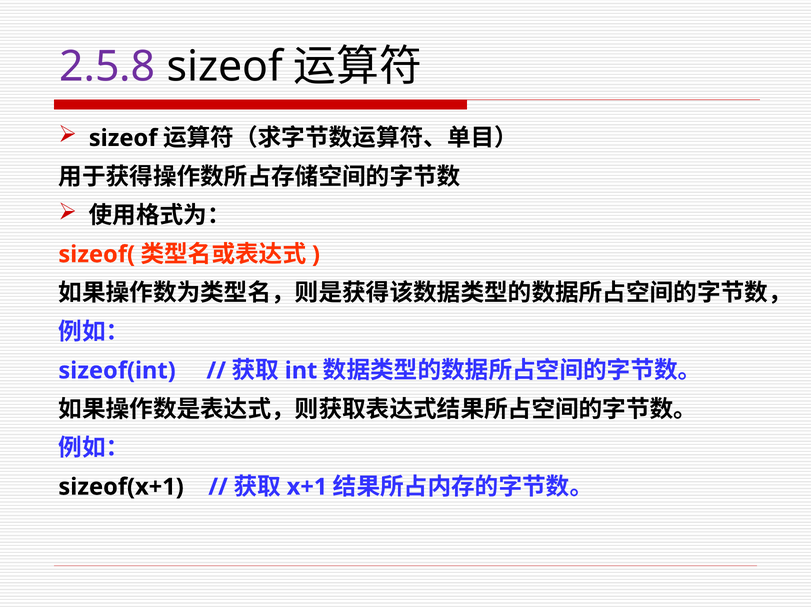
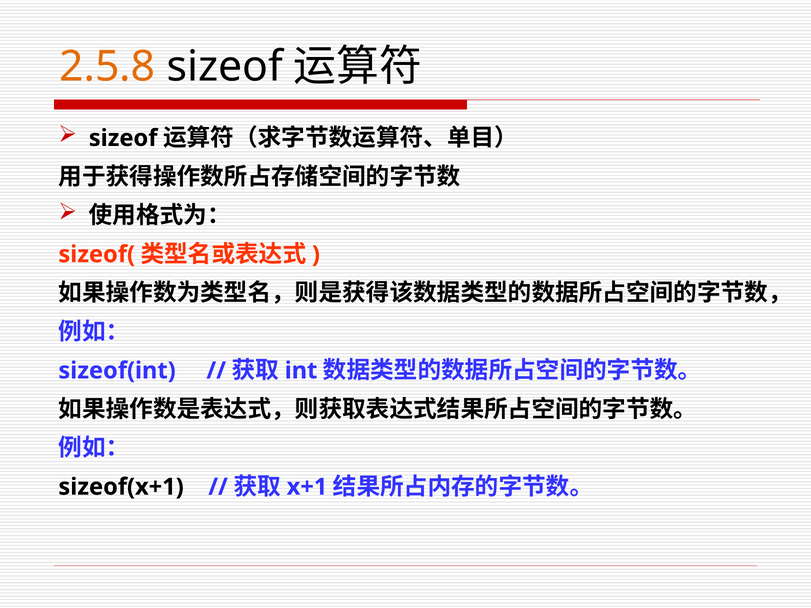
2.5.8 colour: purple -> orange (107, 67)
